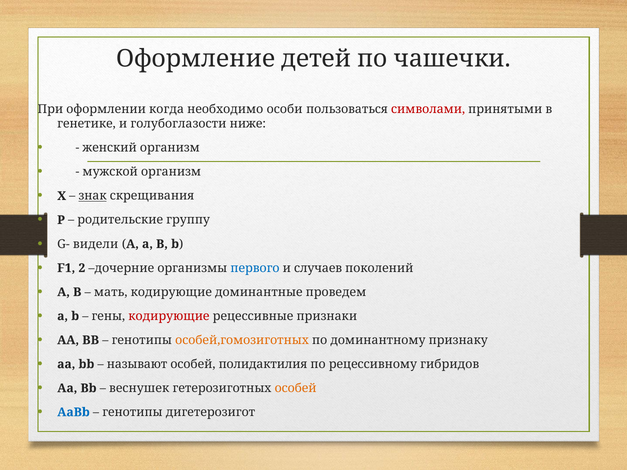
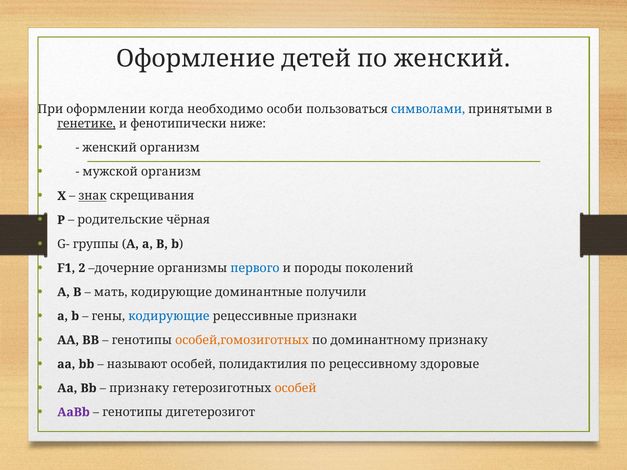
по чашечки: чашечки -> женский (452, 59)
символами colour: red -> blue (428, 109)
генетике underline: none -> present (86, 124)
голубоглазости: голубоглазости -> фенотипически (178, 124)
группу: группу -> чёрная (188, 220)
видели: видели -> группы (96, 244)
случаев: случаев -> породы (318, 268)
проведем: проведем -> получили (336, 292)
кодирующие colour: red -> blue (169, 316)
гибридов: гибридов -> здоровые (450, 364)
веснушек: веснушек -> признаку (139, 388)
AaBb colour: blue -> purple (74, 412)
